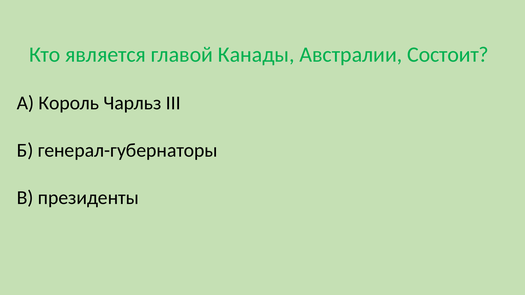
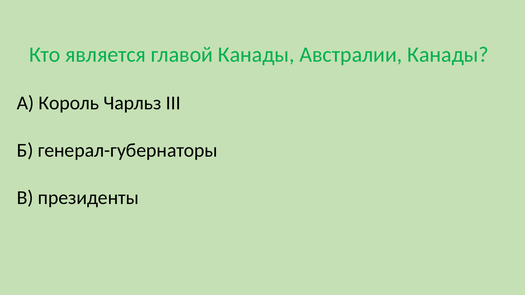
Австралии Состоит: Состоит -> Канады (448, 55)
